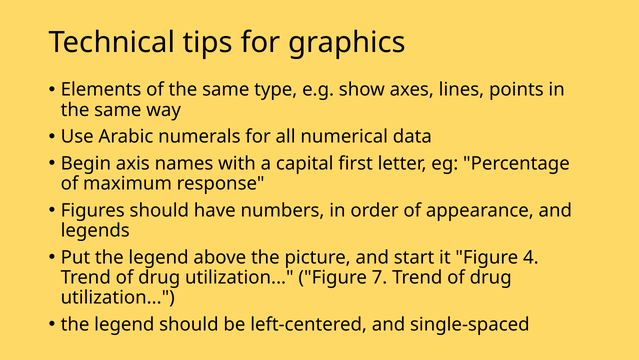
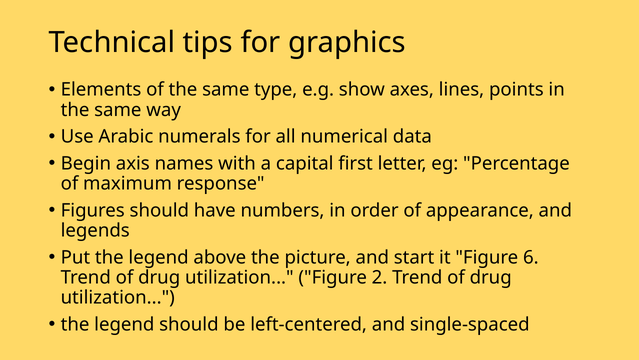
4: 4 -> 6 (531, 257)
7: 7 -> 2 (380, 277)
